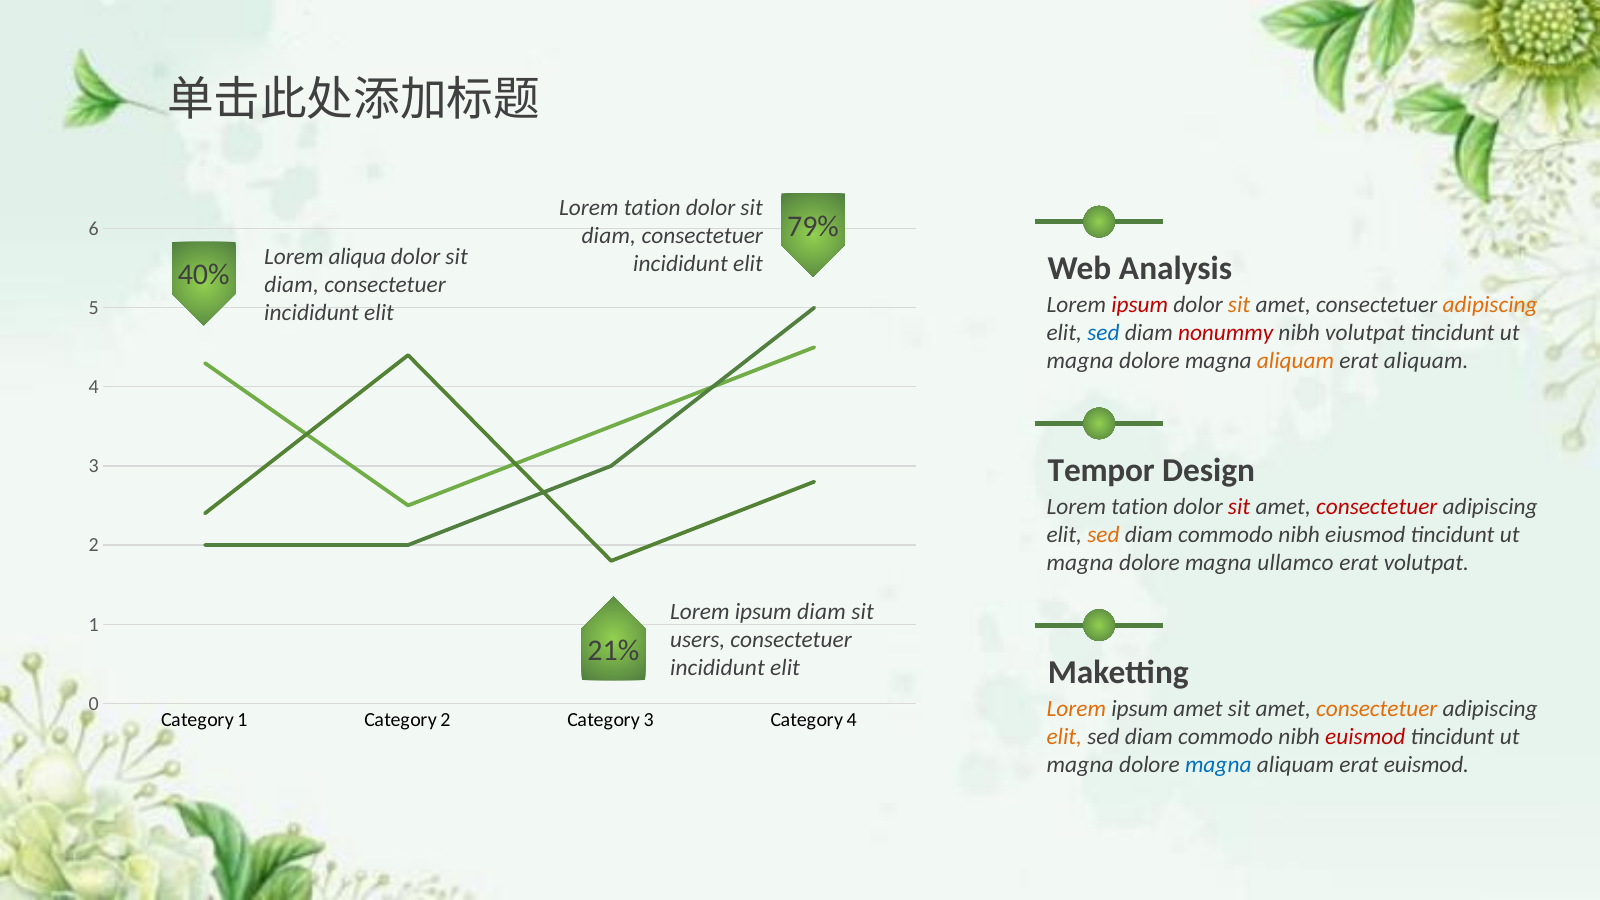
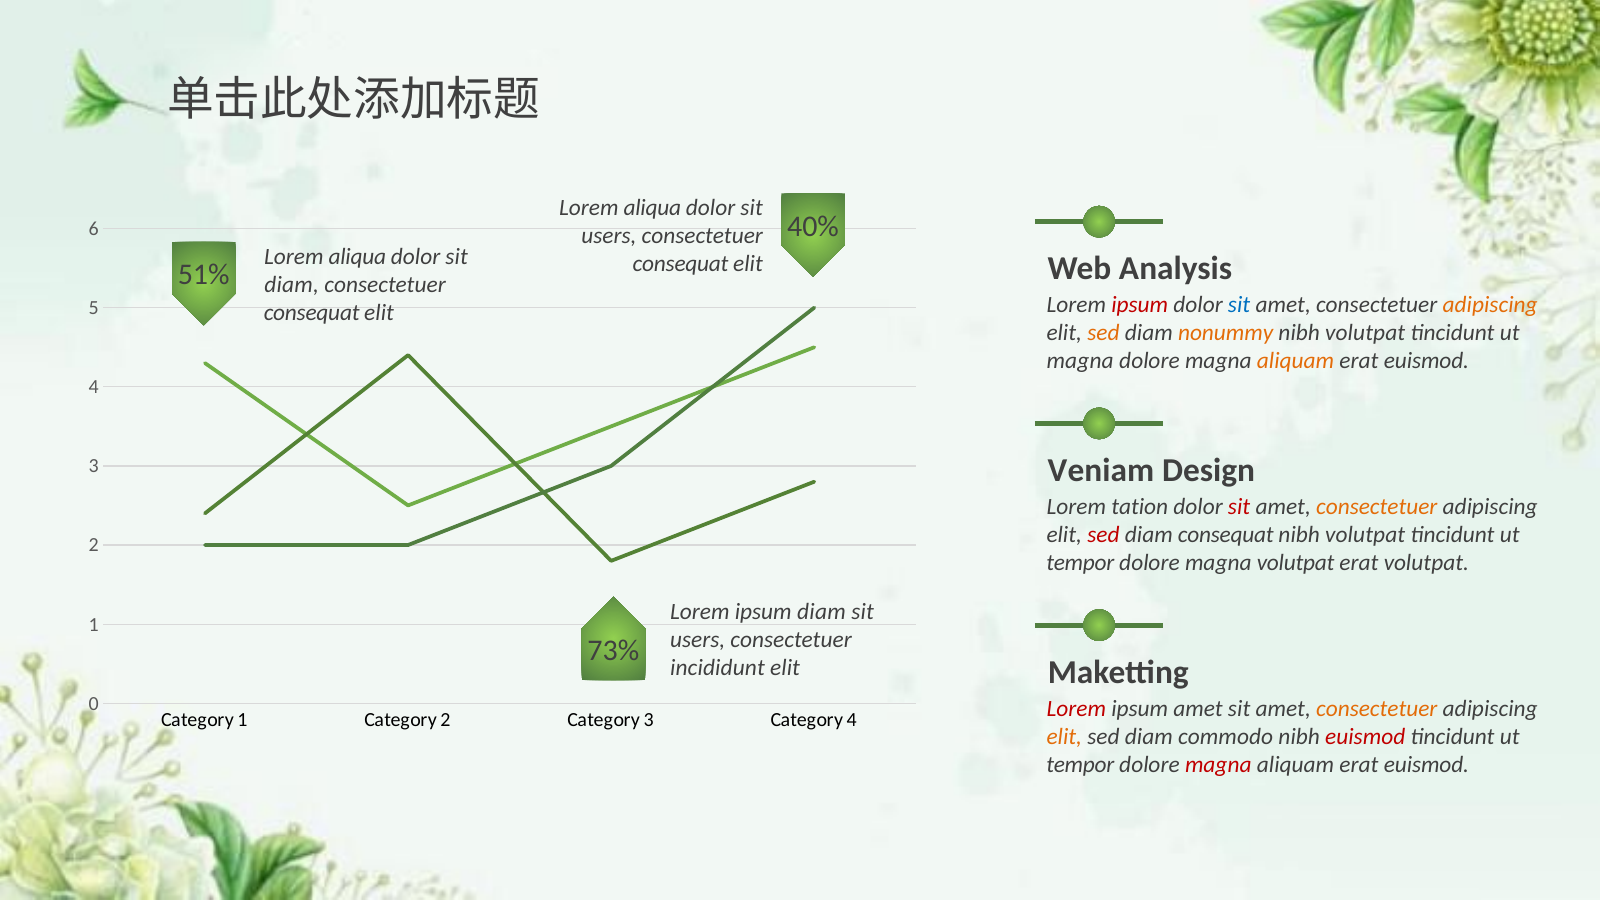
tation: tation -> aliqua (652, 208)
79%: 79% -> 40% (813, 226)
diam: diam -> users (609, 236)
incididunt: incididunt -> consequat (681, 264)
40%: 40% -> 51% (204, 275)
sit colour: orange -> blue (1239, 305)
incididunt: incididunt -> consequat (312, 313)
sed colour: blue -> orange (1103, 333)
nonummy colour: red -> orange (1226, 333)
aliquam: aliquam -> euismod (1426, 361)
Tempor: Tempor -> Veniam (1101, 471)
consectetuer colour: red -> orange (1377, 507)
sed colour: orange -> red (1103, 535)
commodo: commodo -> consequat (1226, 535)
eiusmod: eiusmod -> volutpat (1365, 535)
magna: magna -> tempor (1080, 563)
magna ullamco: ullamco -> volutpat (1296, 563)
21%: 21% -> 73% (613, 651)
Lorem colour: orange -> red (1076, 709)
magna: magna -> tempor (1080, 765)
magna colour: blue -> red (1218, 765)
